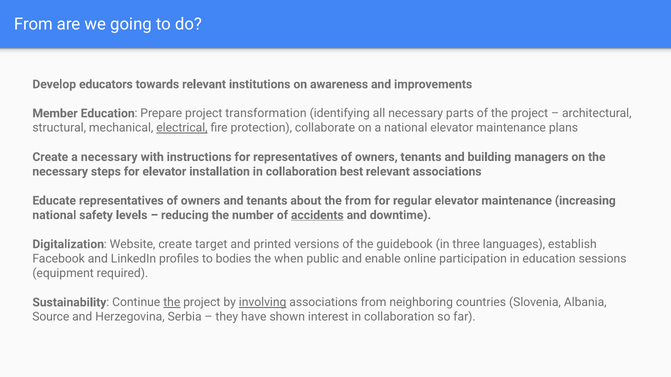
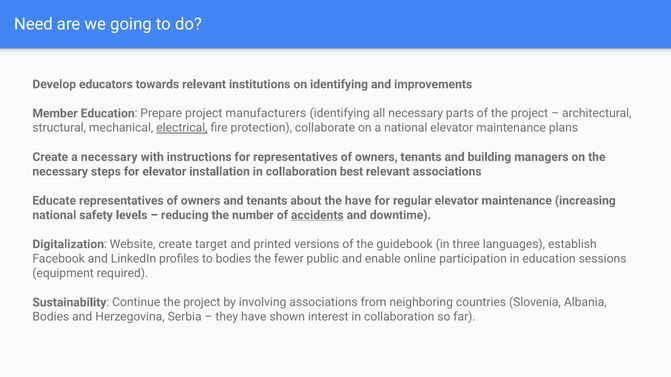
From: From -> Need (33, 24)
on awareness: awareness -> identifying (339, 84)
transformation: transformation -> manufacturers (266, 113)
the from: from -> have (358, 201)
when: when -> fewer (289, 259)
the underline: present -> none (172, 303)
involving underline: present -> none (263, 303)
Source: Source -> Bodies (51, 317)
